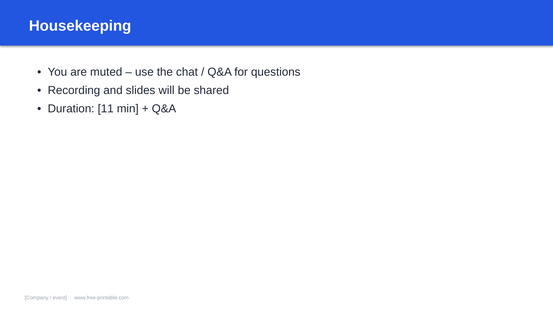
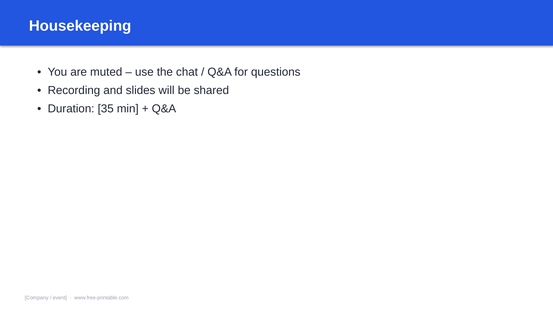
11: 11 -> 35 (106, 109)
